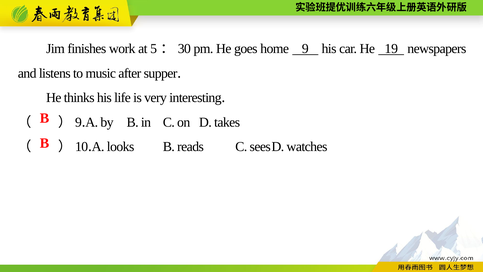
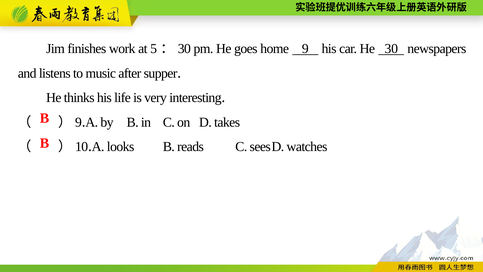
He 19: 19 -> 30 (391, 49)
